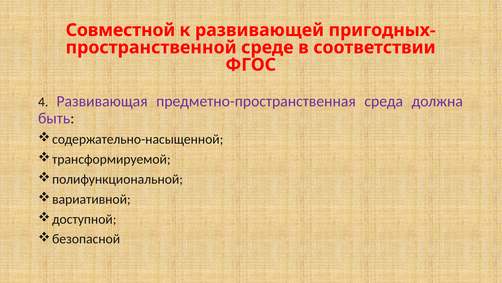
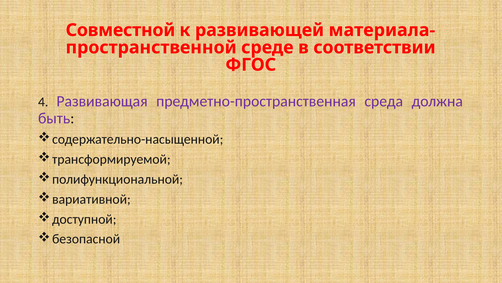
пригодных-: пригодных- -> материала- (382, 30)
